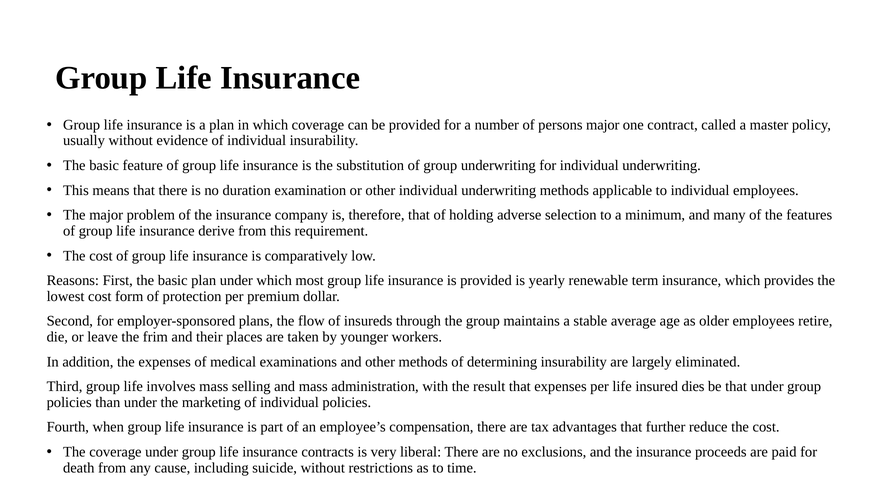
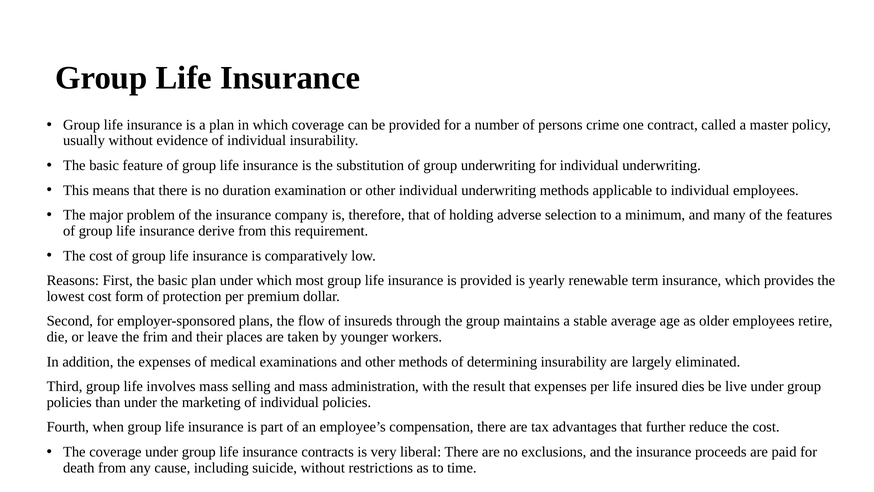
persons major: major -> crime (603, 125)
be that: that -> live (736, 386)
